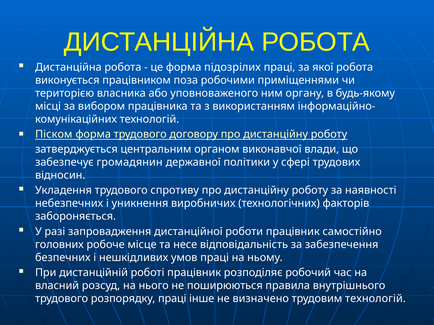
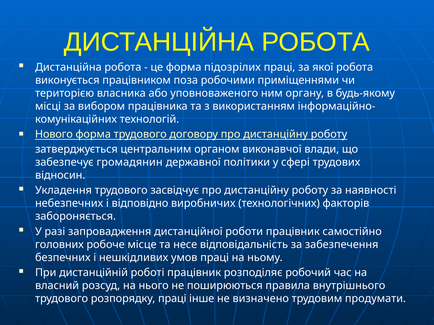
Піском: Піском -> Нового (54, 135)
спротиву: спротиву -> засвідчує (175, 191)
уникнення: уникнення -> відповідно (140, 204)
трудовим технологій: технологій -> продумати (375, 299)
